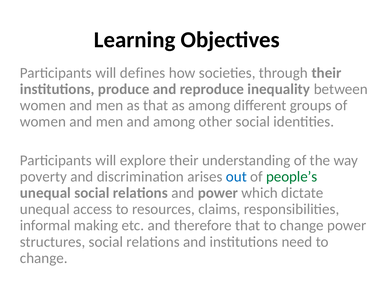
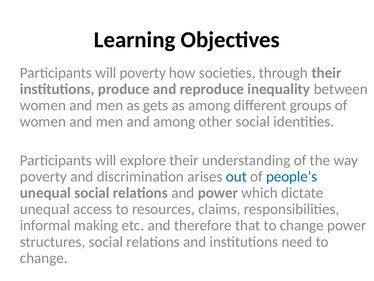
will defines: defines -> poverty (143, 73)
as that: that -> gets (156, 105)
people’s colour: green -> blue (292, 176)
